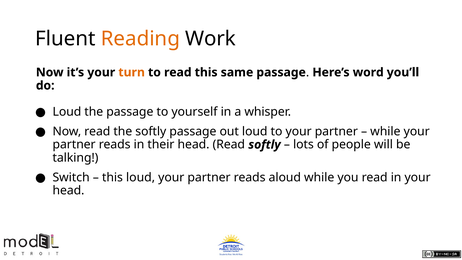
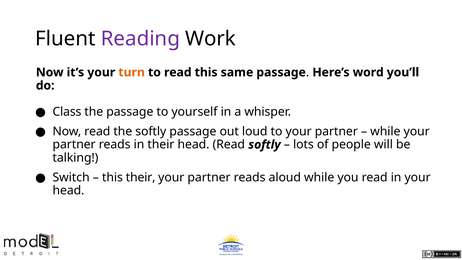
Reading colour: orange -> purple (140, 39)
Loud: Loud -> Class (67, 112)
this loud: loud -> their (141, 177)
